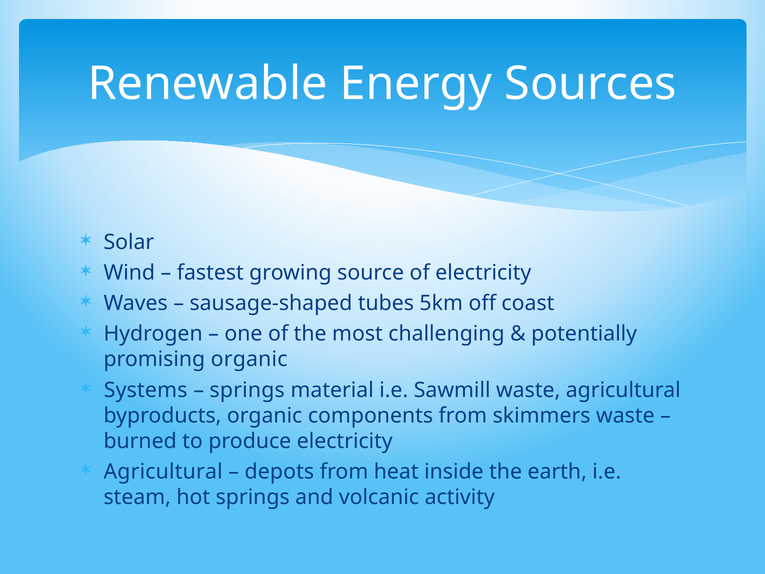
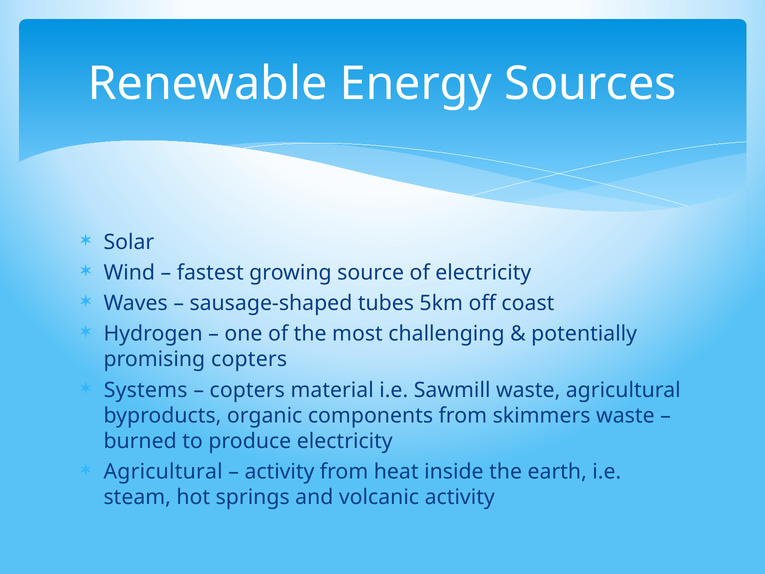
promising organic: organic -> copters (249, 359)
springs: springs -> copters (247, 390)
depots: depots -> activity (279, 471)
